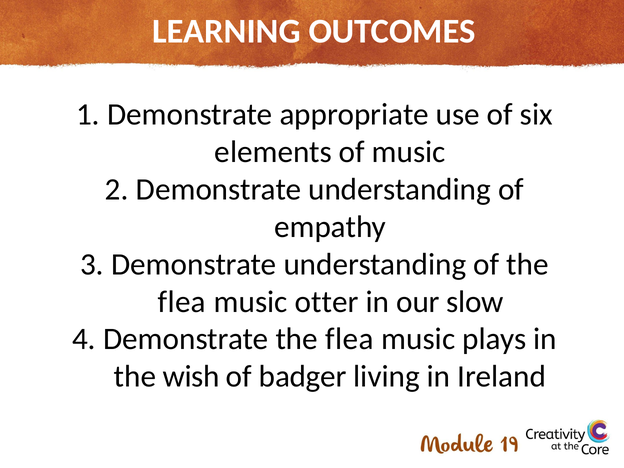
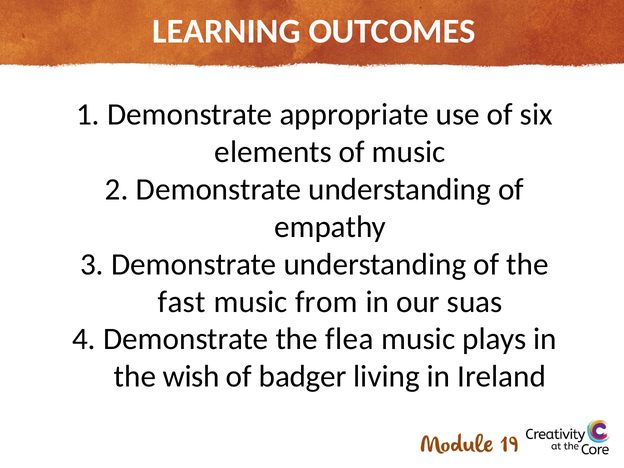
flea: flea -> fast (182, 302)
otter: otter -> from (326, 302)
slow: slow -> suas (475, 302)
